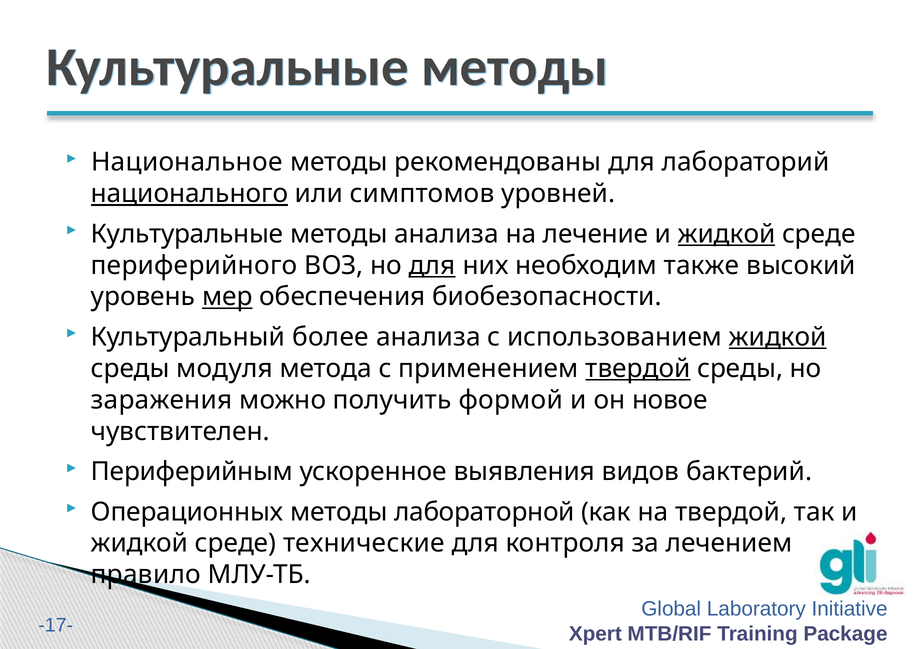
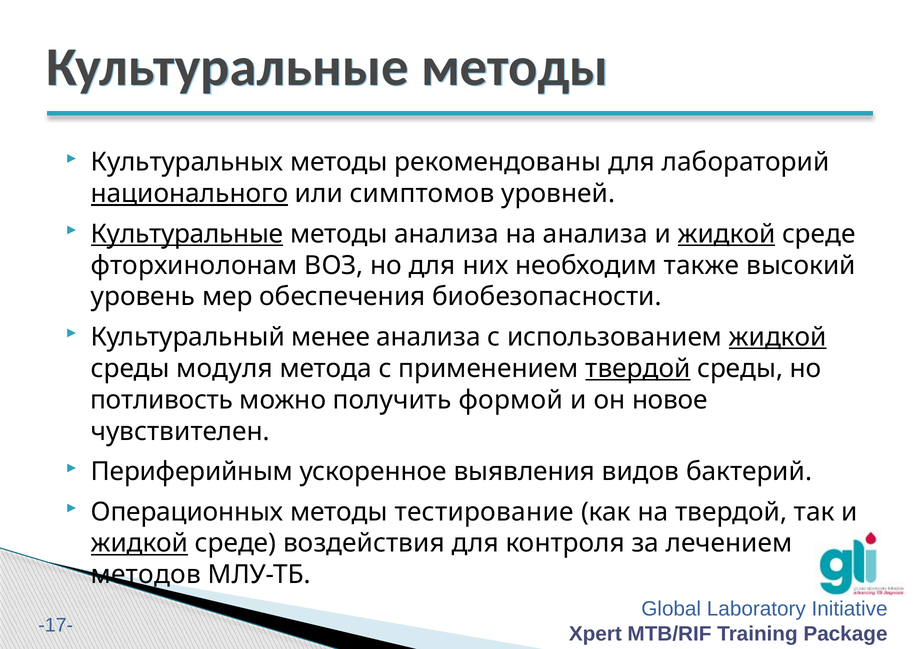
Национальное: Национальное -> Культуральных (187, 162)
Культуральные underline: none -> present (187, 234)
на лечение: лечение -> анализа (595, 234)
периферийного: периферийного -> фторхинолонам (194, 266)
для underline: present -> none (432, 266)
мер underline: present -> none (227, 297)
более: более -> менее (331, 337)
заражения: заражения -> потливость (162, 400)
лабораторной: лабораторной -> тестирование (484, 512)
жидкой underline: none -> present (140, 544)
технические: технические -> воздействия (364, 544)
правило: правило -> методов (146, 575)
